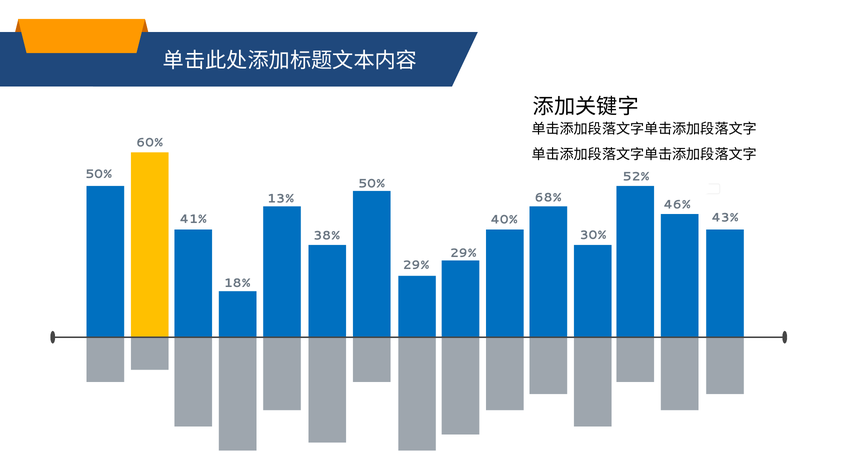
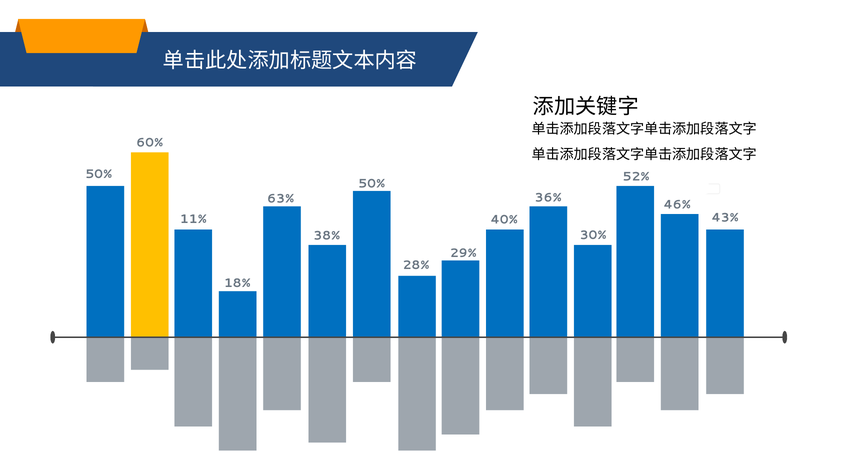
68%: 68% -> 36% (548, 198)
13%: 13% -> 63% (281, 199)
41%: 41% -> 11% (193, 220)
29%: 29% -> 28% (416, 265)
